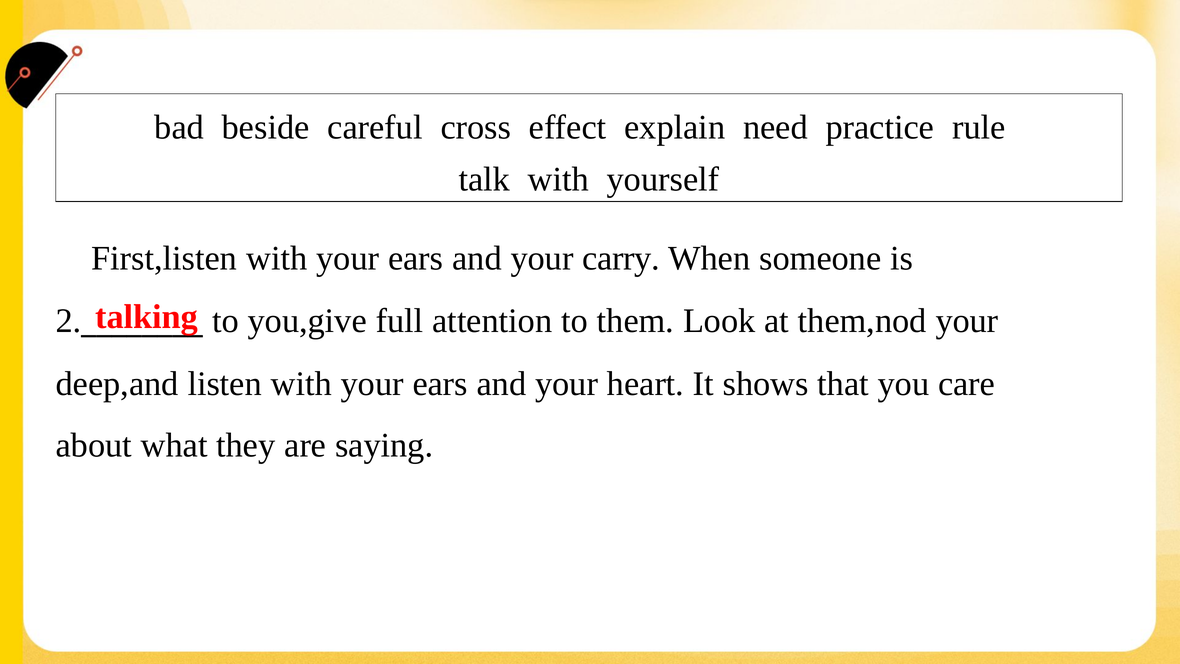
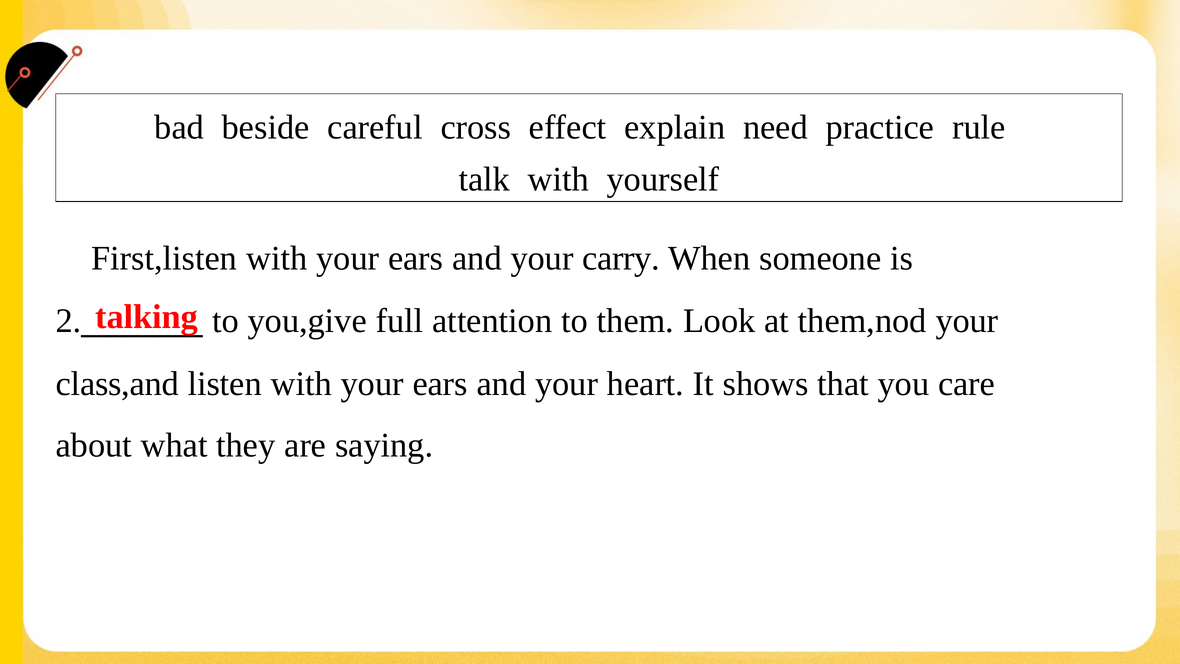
deep,and: deep,and -> class,and (117, 384)
